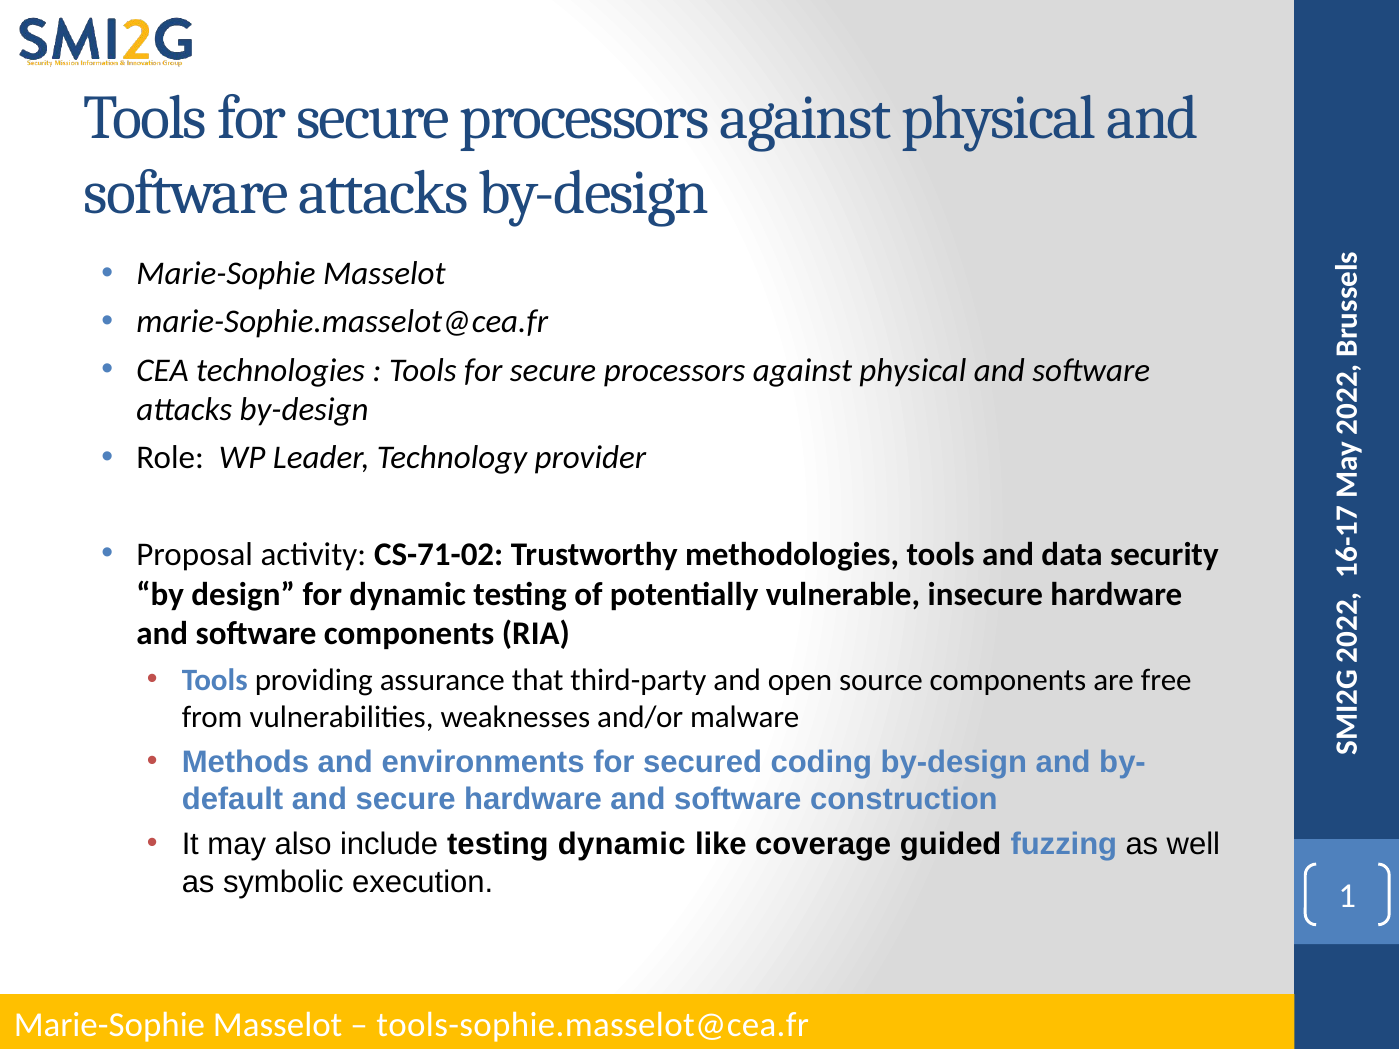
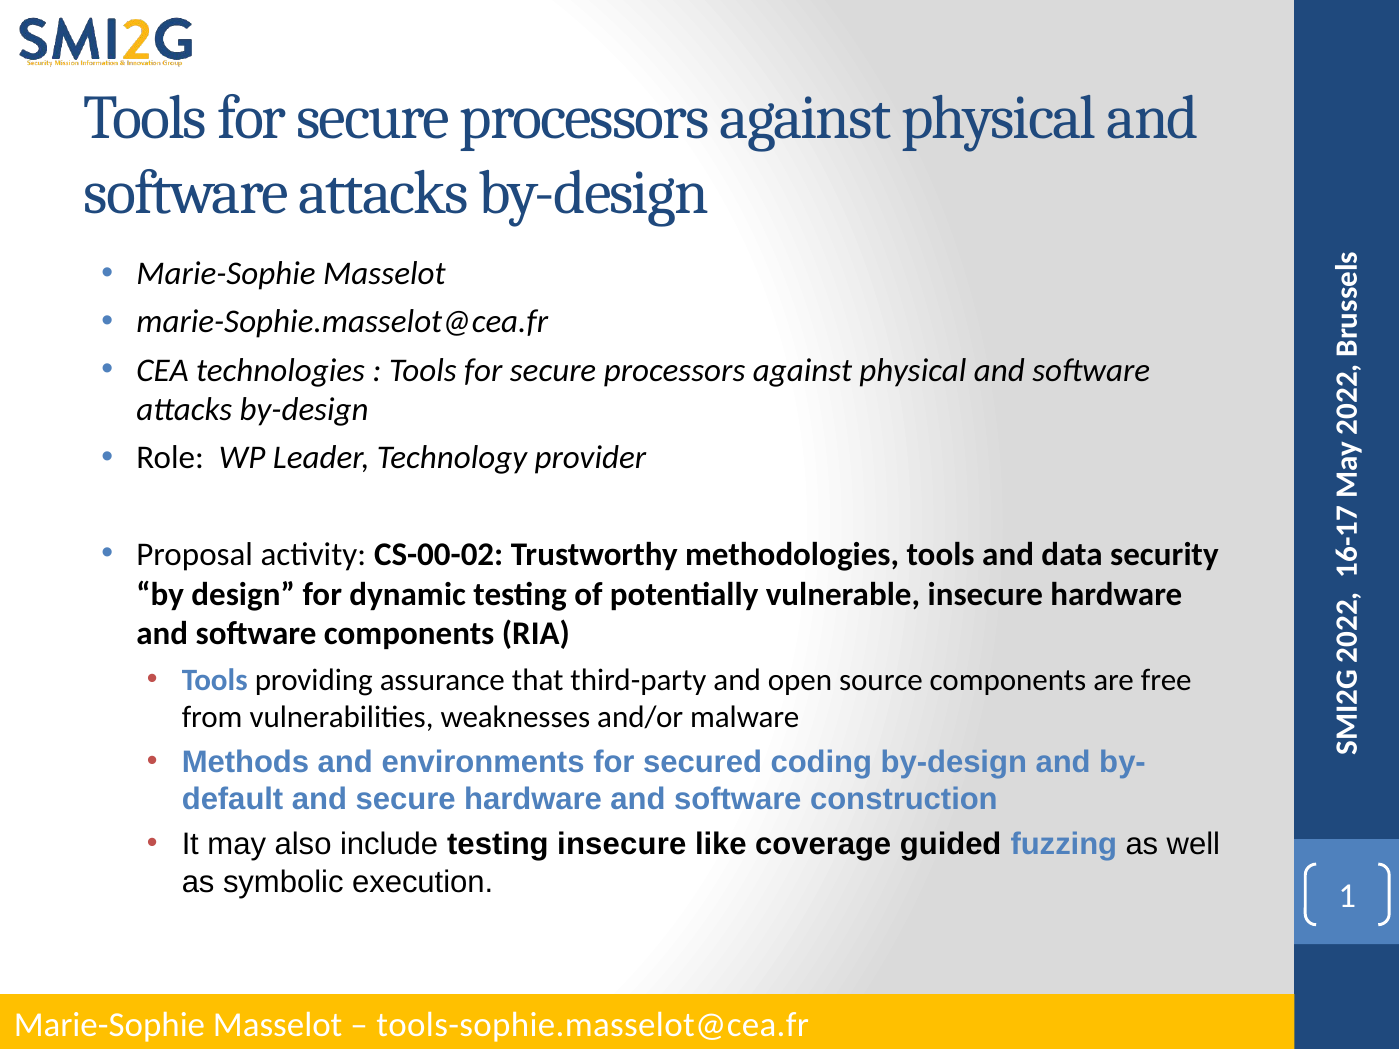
CS-71-02: CS-71-02 -> CS-00-02 (439, 555)
testing dynamic: dynamic -> insecure (622, 845)
